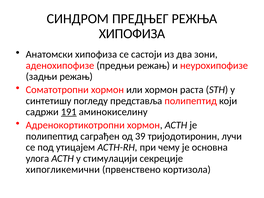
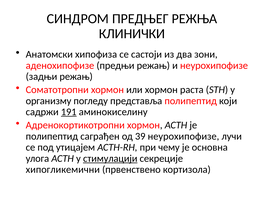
ХИПОФИЗА: ХИПОФИЗА -> КЛИНИЧКИ (132, 34)
синтетишу: синтетишу -> организму (49, 101)
39 тријодотиронин: тријодотиронин -> неурохипофизе (183, 136)
стимулацији underline: none -> present (110, 158)
